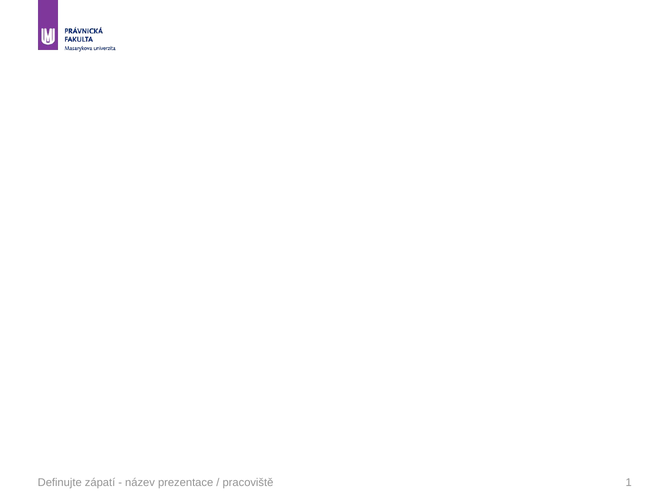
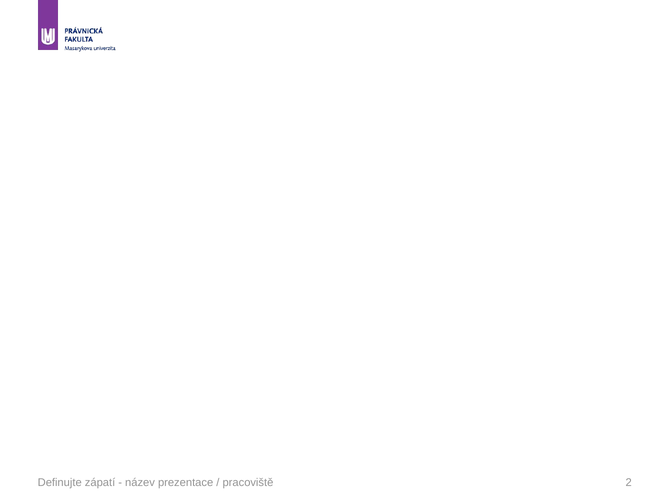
1: 1 -> 2 (629, 483)
